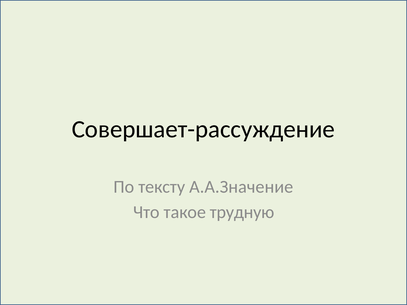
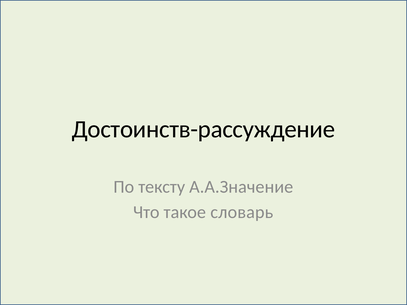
Совершает-рассуждение: Совершает-рассуждение -> Достоинств-рассуждение (203, 129)
трудную: трудную -> словарь (242, 212)
